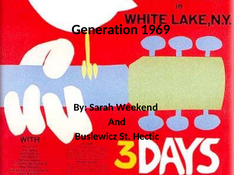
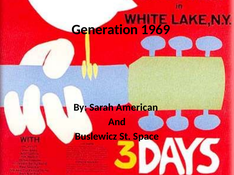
Weekend: Weekend -> American (137, 108)
Hectic: Hectic -> Space (146, 137)
